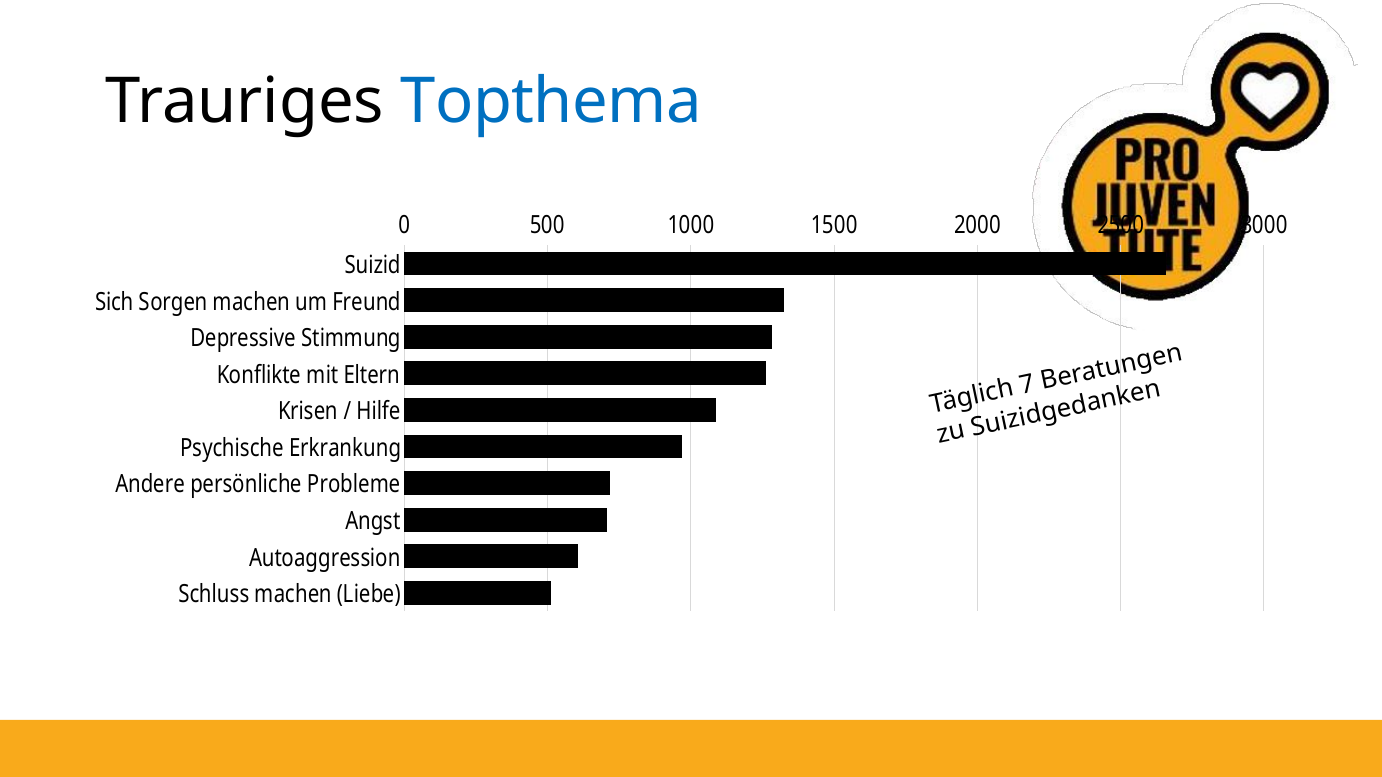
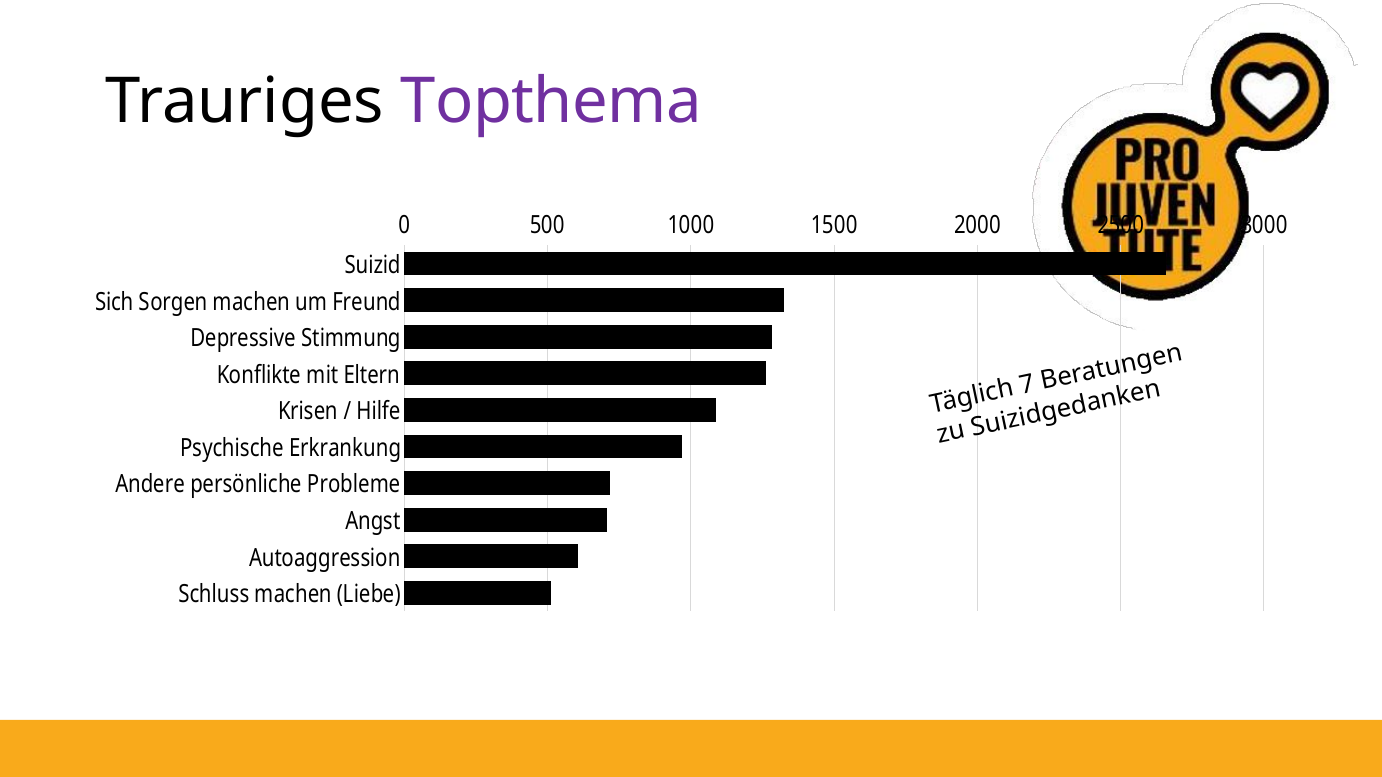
Topthema colour: blue -> purple (551, 102)
